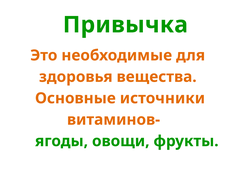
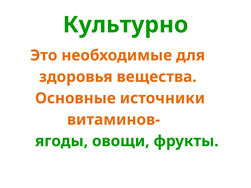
Привычка: Привычка -> Культурно (126, 25)
